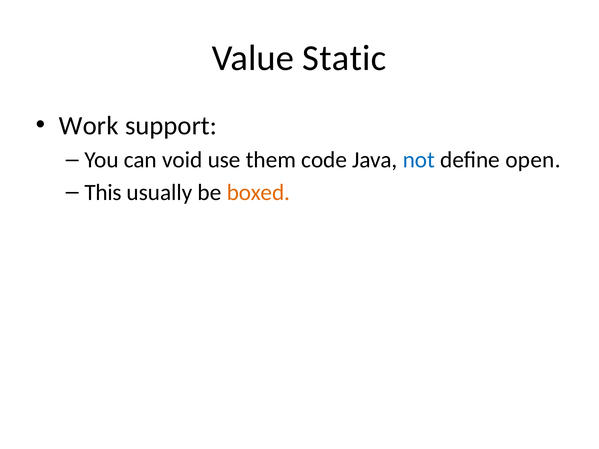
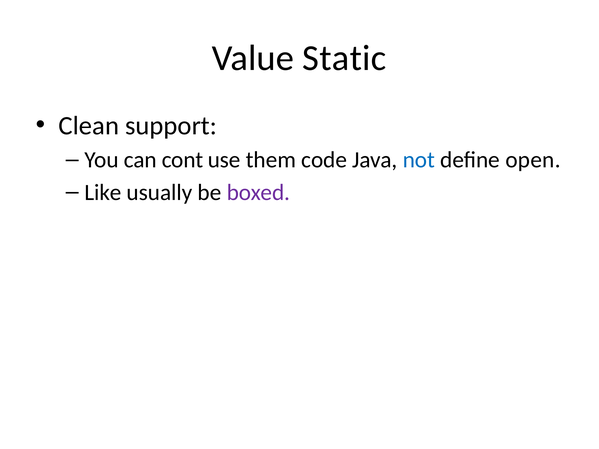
Work: Work -> Clean (89, 126)
void: void -> cont (182, 160)
This: This -> Like (103, 193)
boxed colour: orange -> purple (258, 193)
